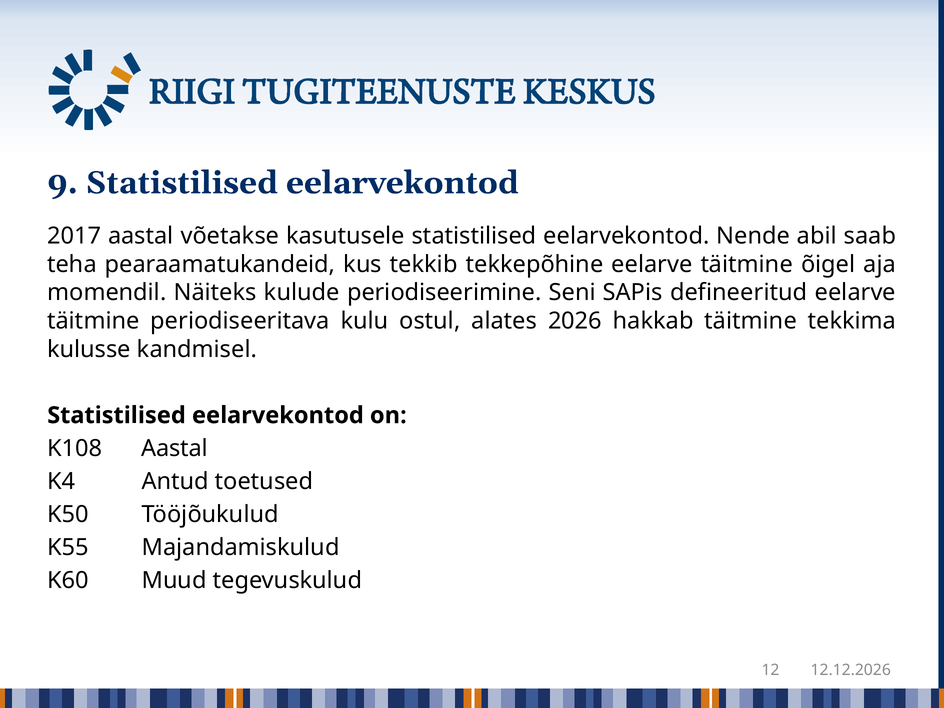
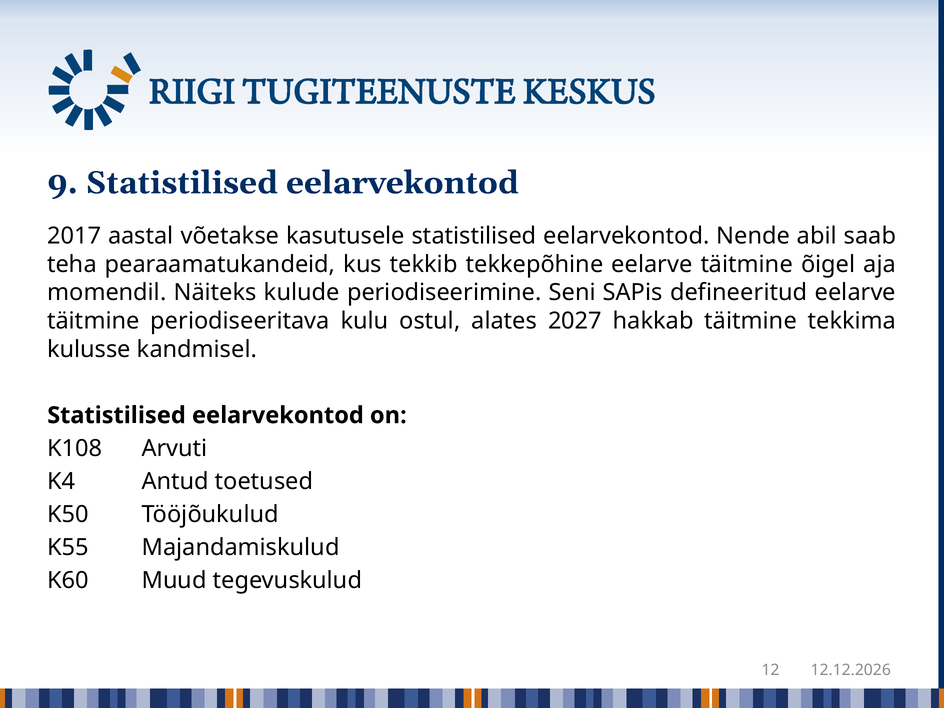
2026: 2026 -> 2027 (575, 321)
K108 Aastal: Aastal -> Arvuti (174, 448)
